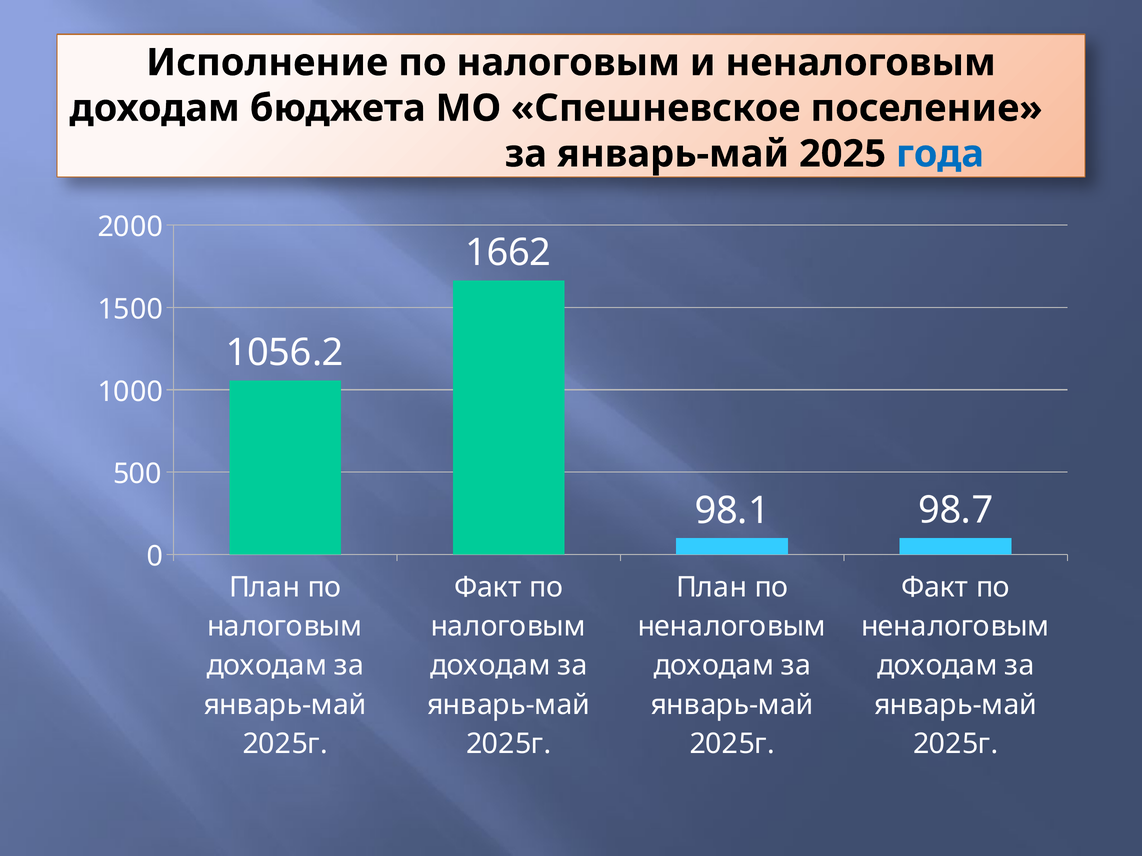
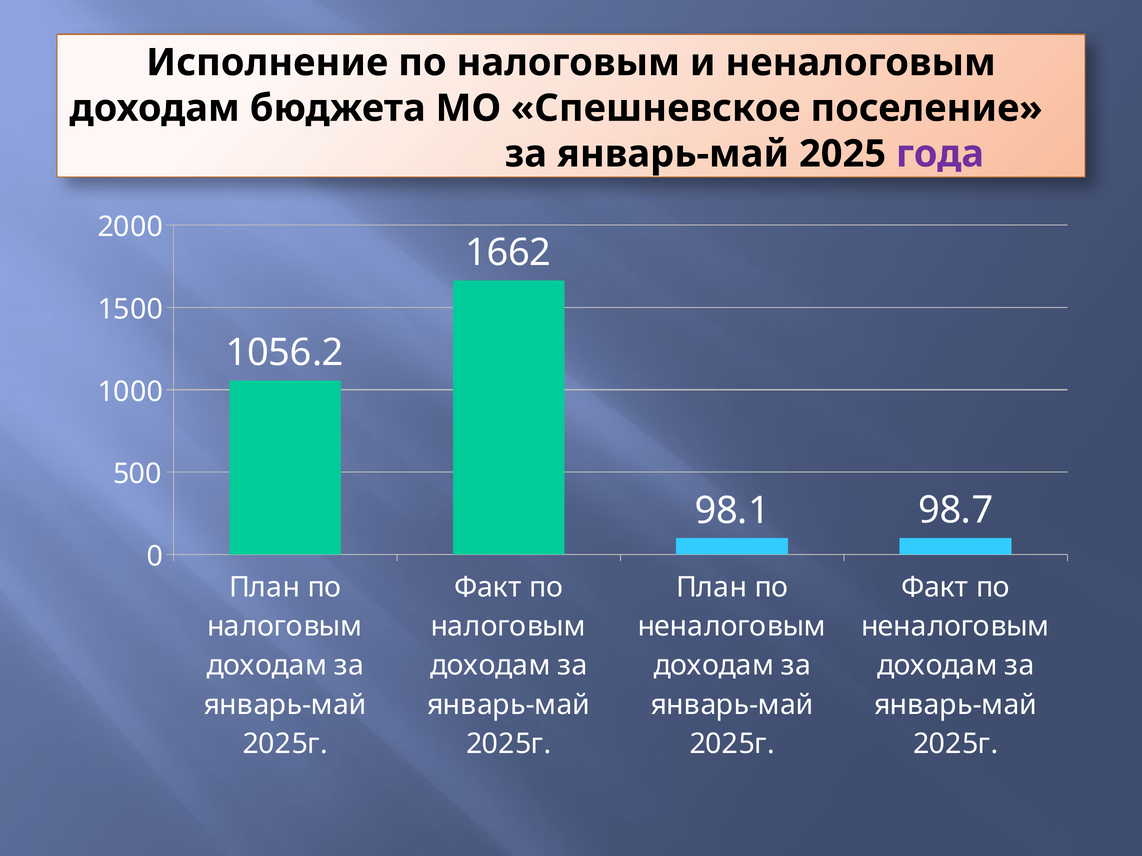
года colour: blue -> purple (940, 154)
